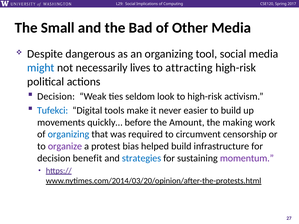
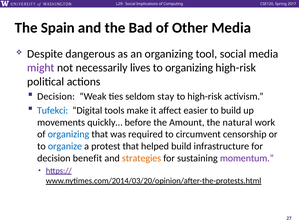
Small: Small -> Spain (58, 28)
might colour: blue -> purple (41, 68)
to attracting: attracting -> organizing (189, 68)
look: look -> stay (166, 97)
never: never -> affect (170, 111)
making: making -> natural (237, 123)
organize colour: purple -> blue (65, 146)
protest bias: bias -> that (131, 146)
strategies colour: blue -> orange (142, 158)
